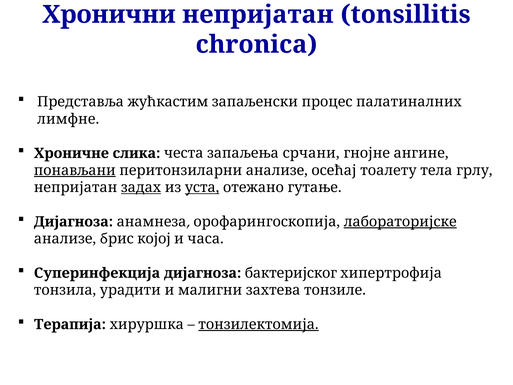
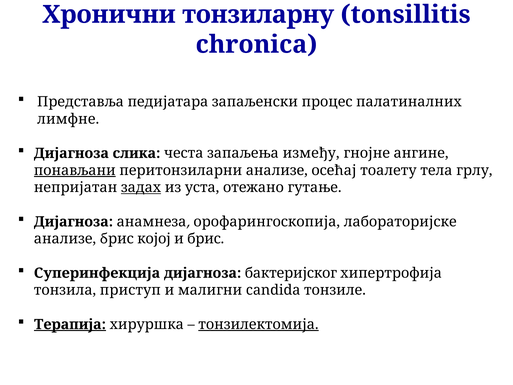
Хронични непријатан: непријатан -> тонзиларну (258, 15)
жућкастим: жућкастим -> педијатара (168, 102)
Хроничне: Хроничне -> Дијагноза (71, 153)
срчани: срчани -> између (311, 153)
уста underline: present -> none (202, 187)
лабораторијске underline: present -> none (400, 222)
и часа: часа -> брис (206, 239)
урадити: урадити -> приступ (130, 290)
захтева: захтева -> candida (273, 290)
Терапија underline: none -> present (70, 324)
